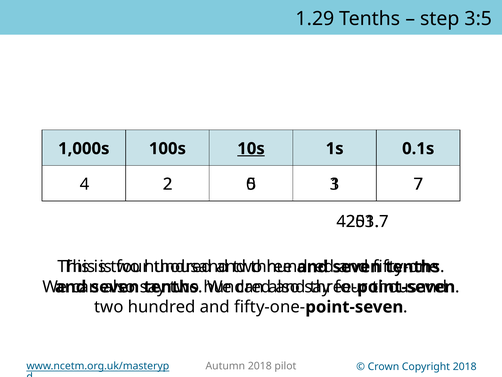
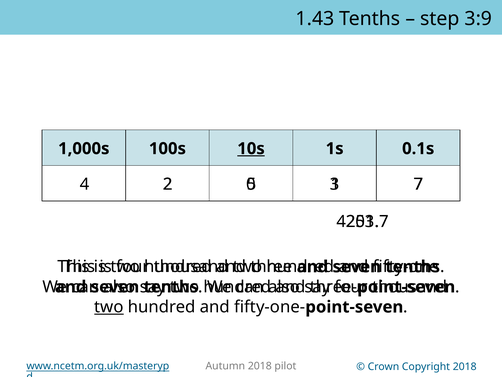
1.29: 1.29 -> 1.43 (315, 19)
3:5: 3:5 -> 3:9 (478, 19)
two underline: none -> present (109, 307)
